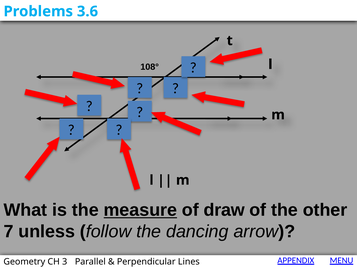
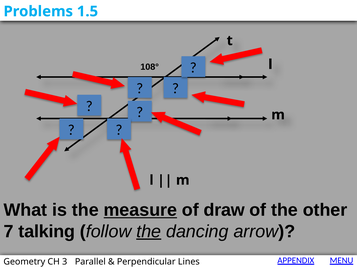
3.6: 3.6 -> 1.5 (87, 11)
unless: unless -> talking (47, 232)
the underline: none -> present (149, 232)
